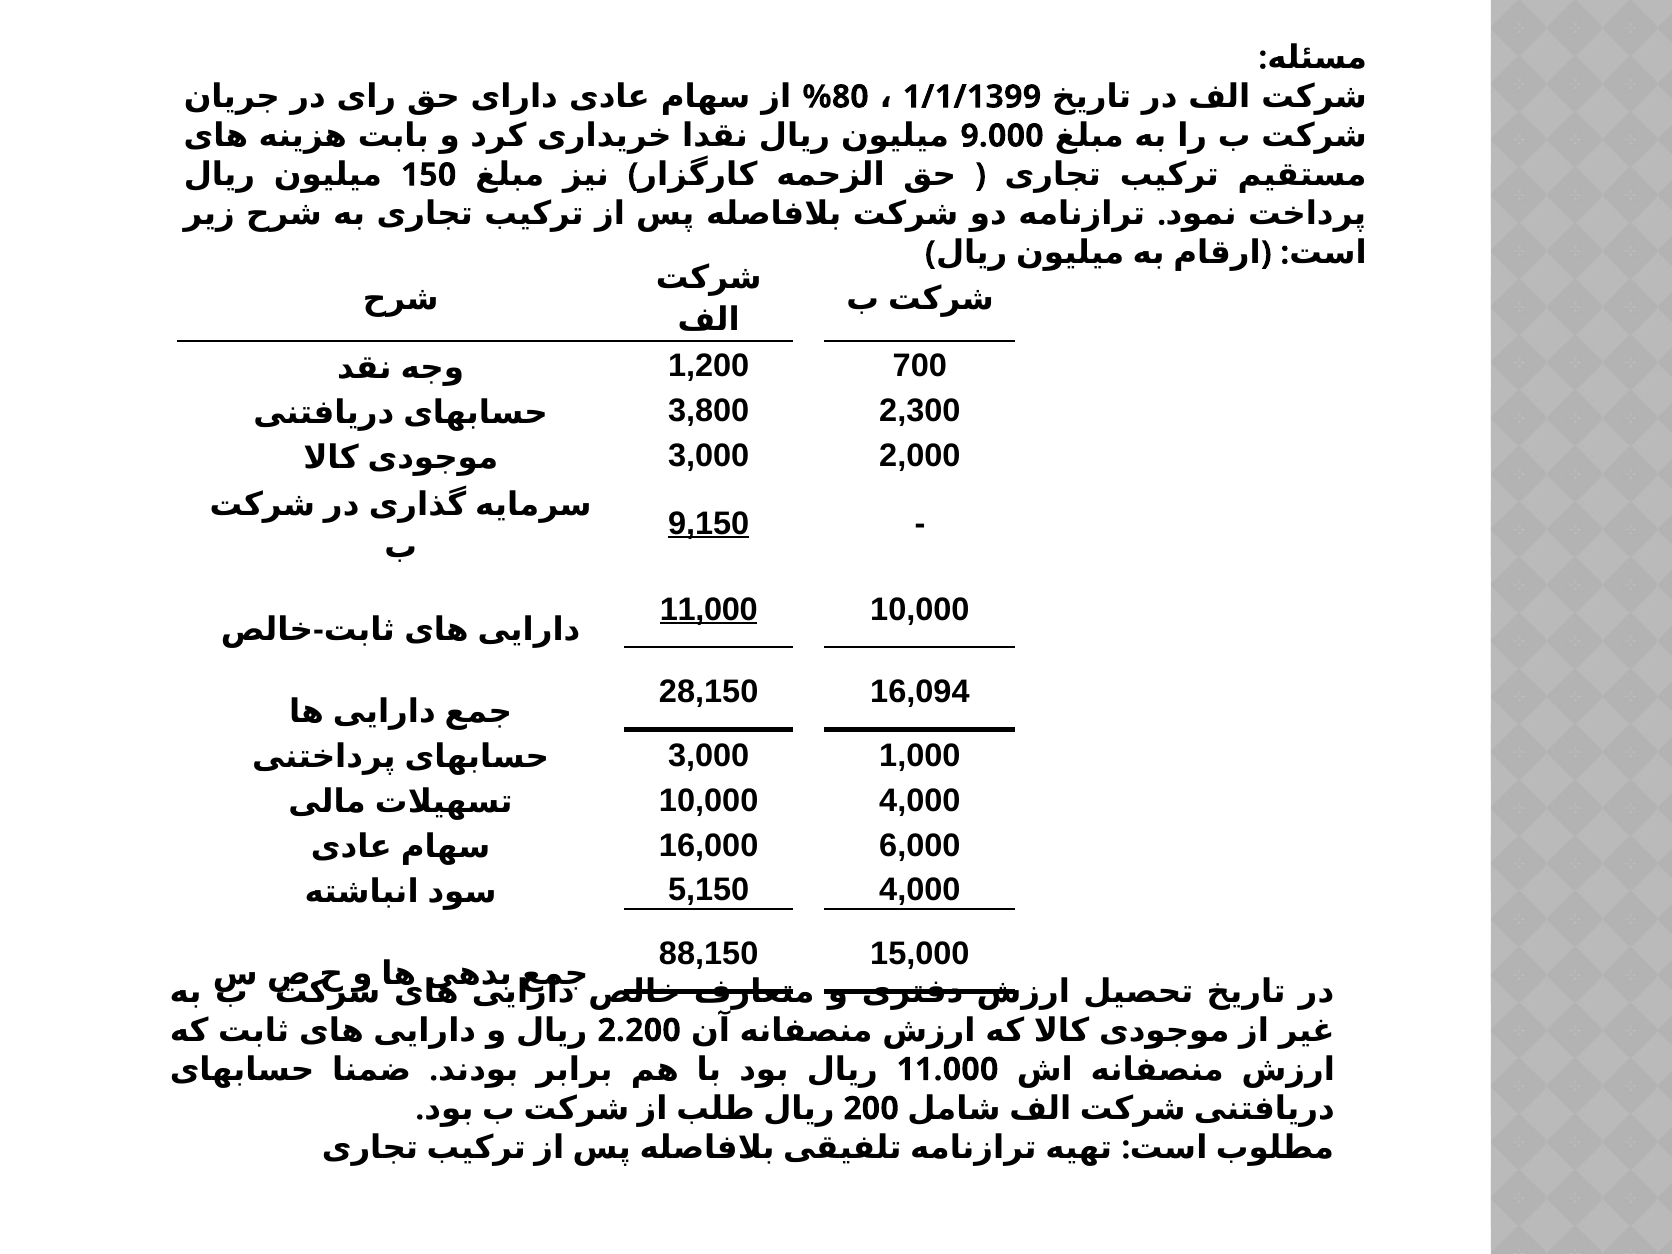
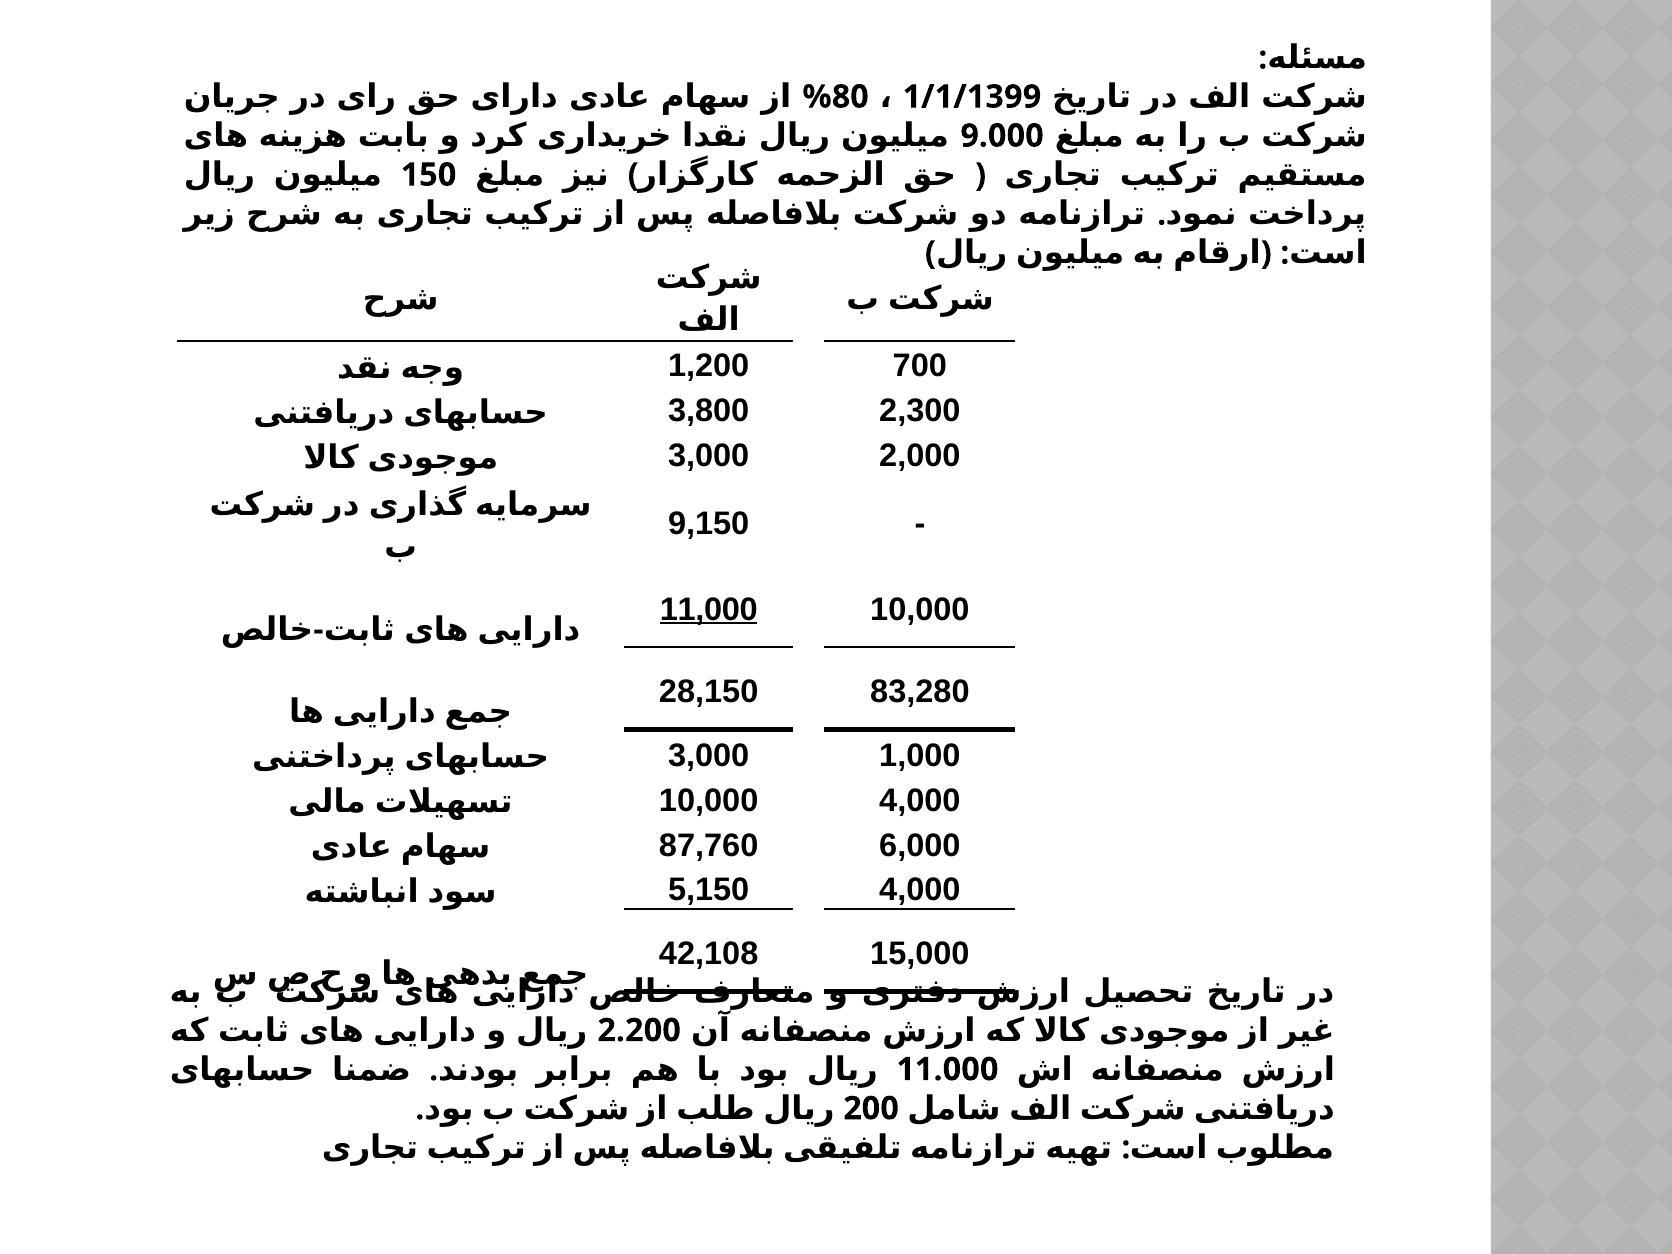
9,150 underline: present -> none (709, 523)
16,094: 16,094 -> 83,280 (920, 692)
16,000: 16,000 -> 87,760 (709, 845)
88,150: 88,150 -> 42,108 (709, 954)
